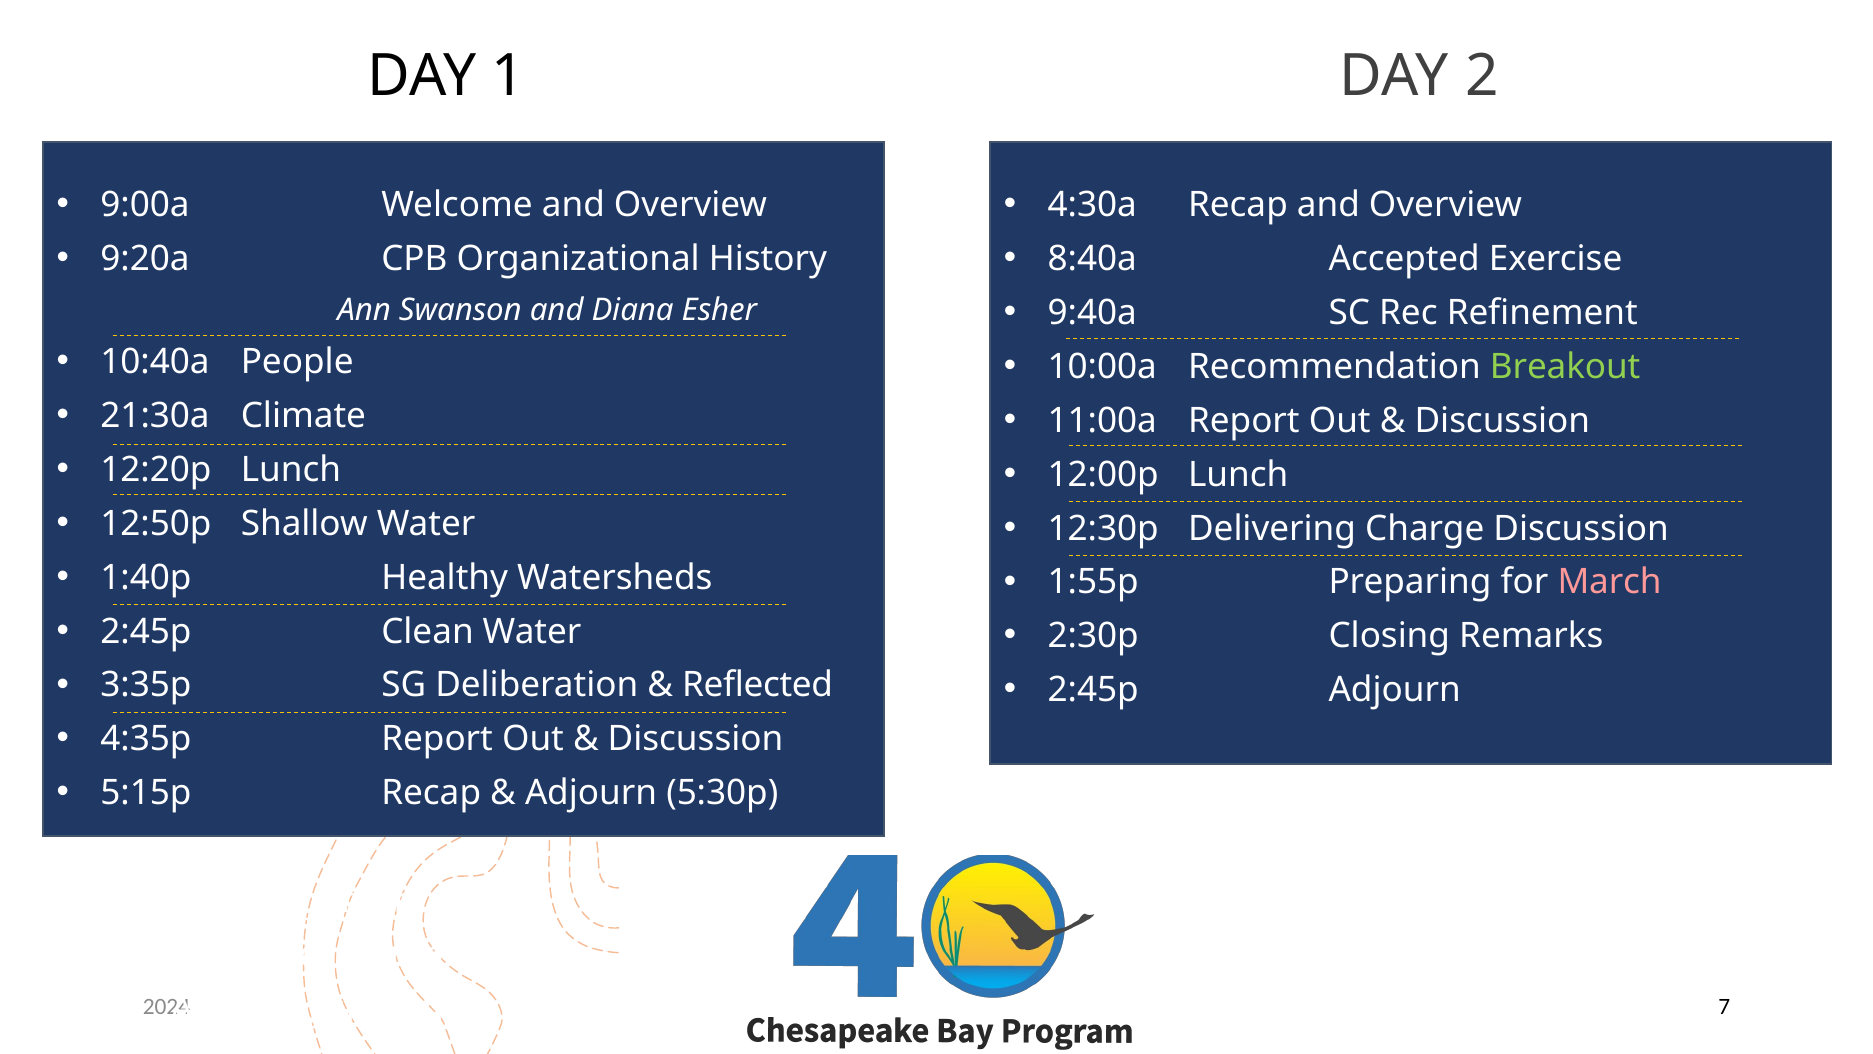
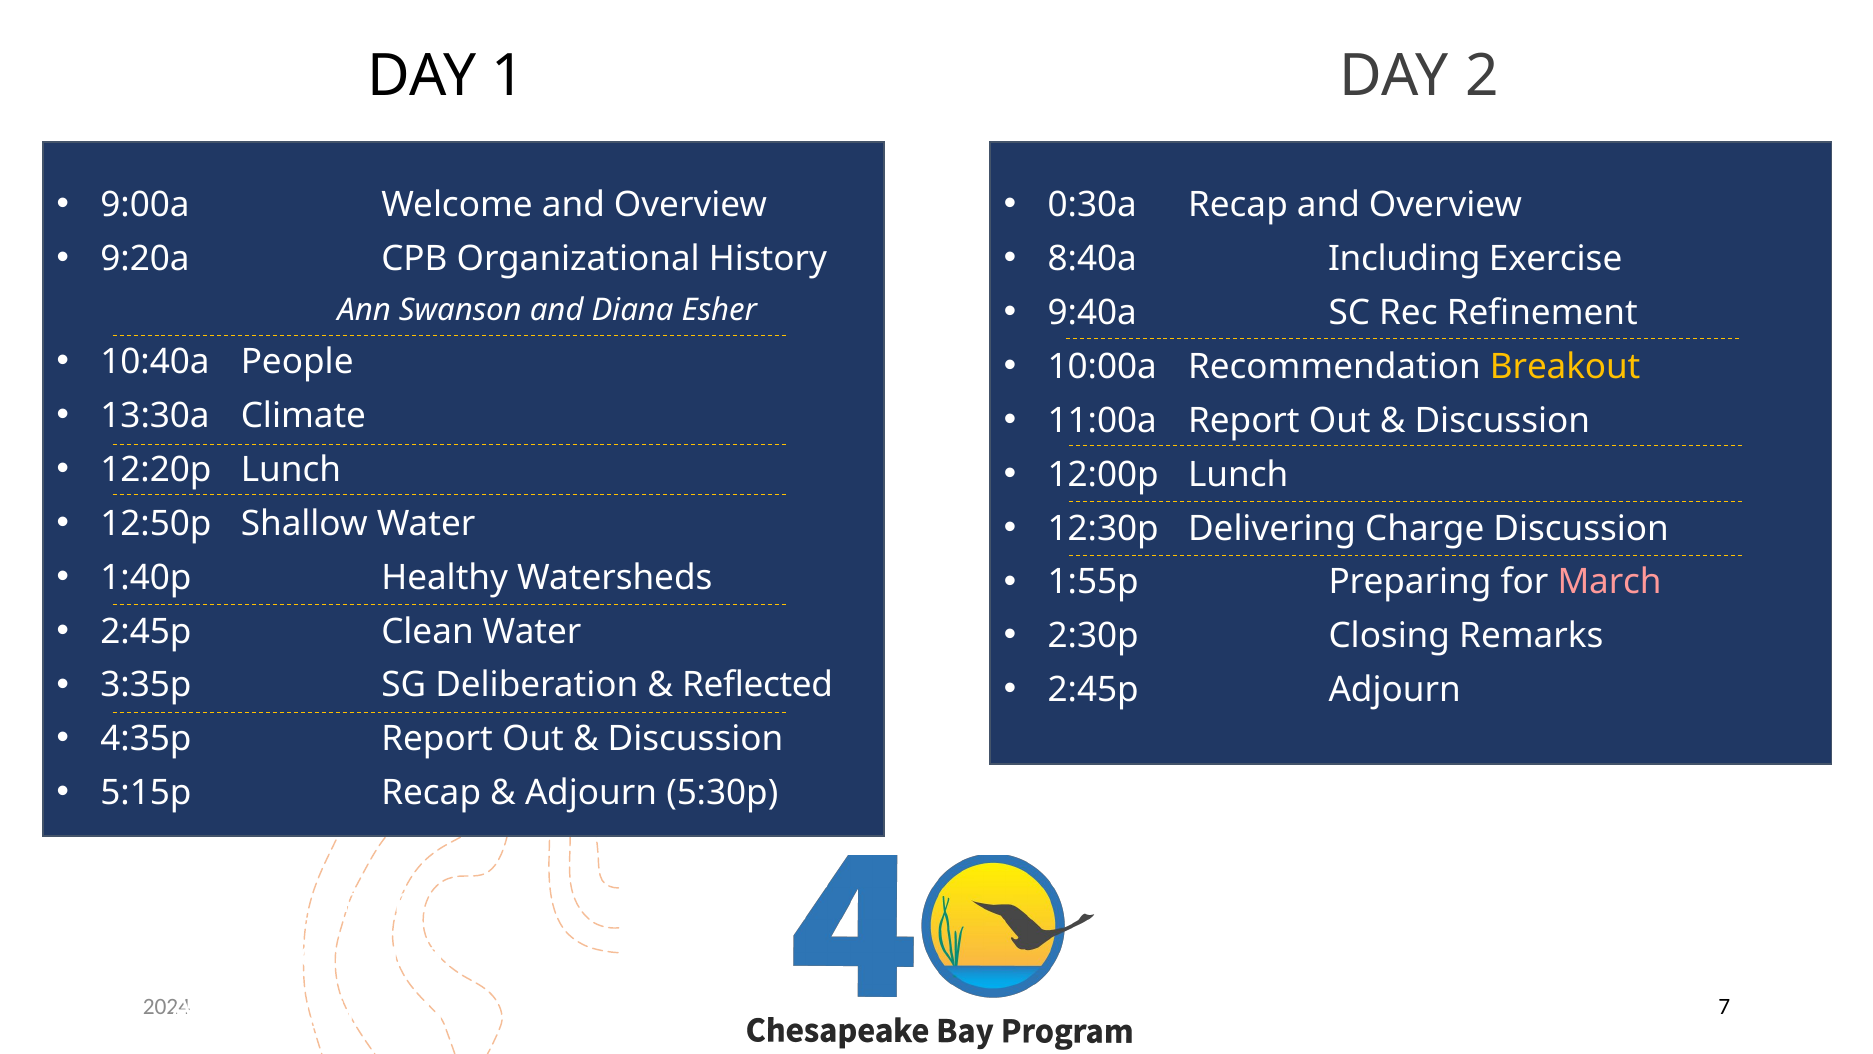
4:30a: 4:30a -> 0:30a (1092, 205)
Accepted: Accepted -> Including (1404, 259)
Breakout colour: light green -> yellow (1565, 367)
21:30a: 21:30a -> 13:30a (155, 416)
